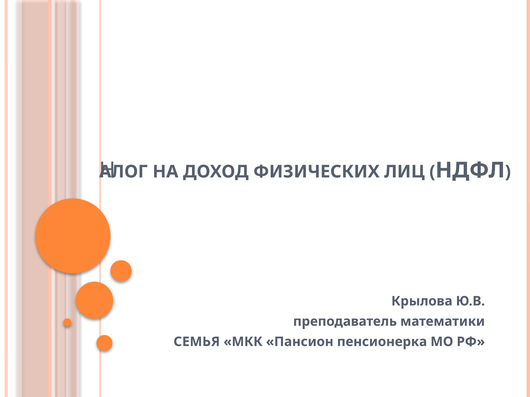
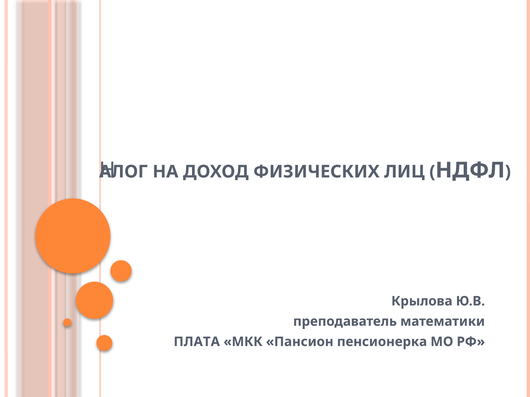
СЕМЬЯ: СЕМЬЯ -> ПЛАТА (197, 342)
